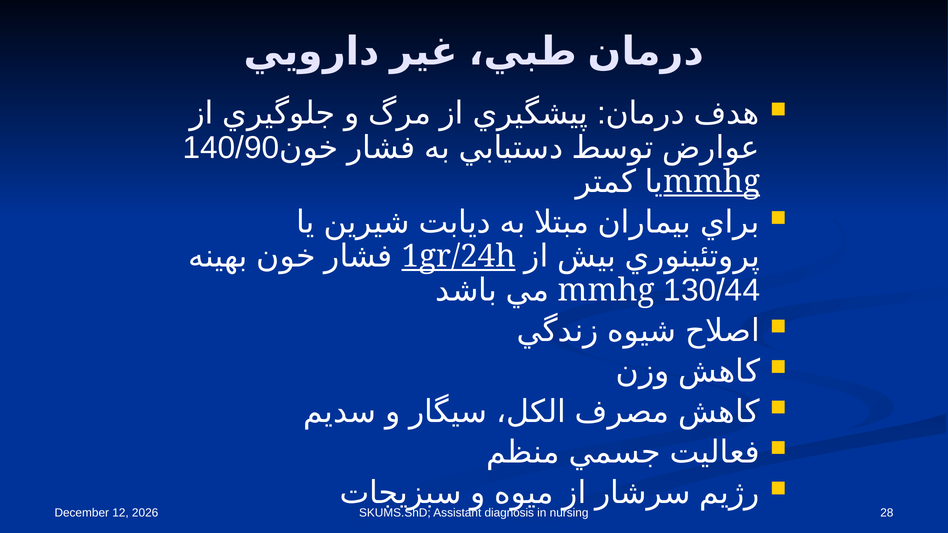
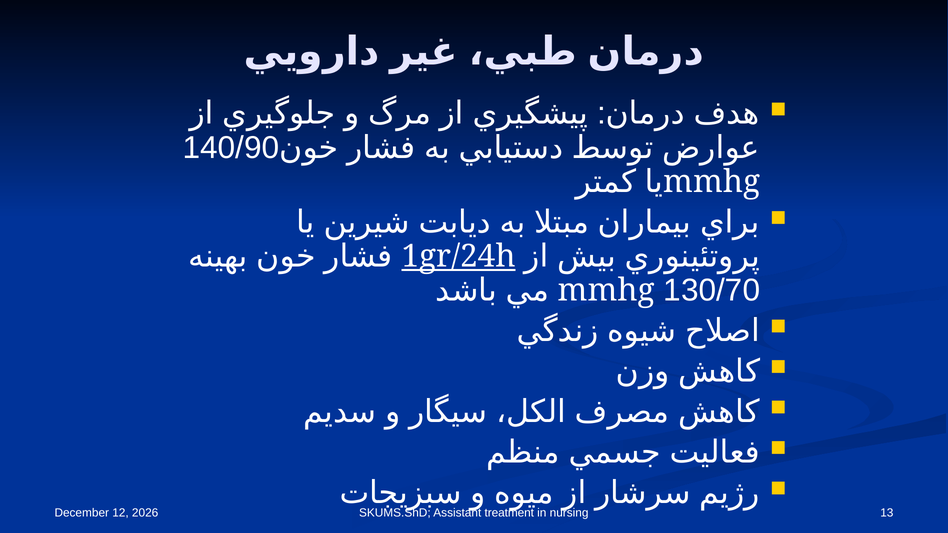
mmhg underline: present -> none (712, 182)
130/44: 130/44 -> 130/70 (712, 291)
diagnosis: diagnosis -> treatment (509, 513)
28: 28 -> 13 (887, 513)
